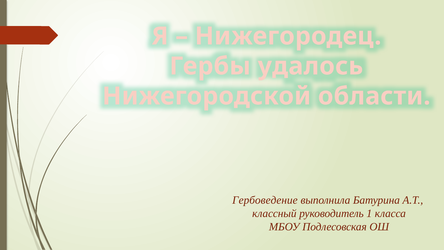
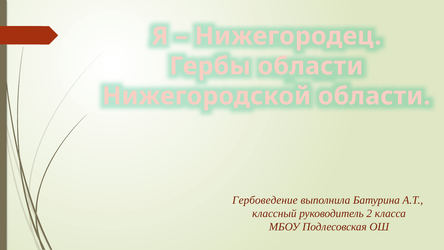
Гербы удалось: удалось -> области (310, 66)
1: 1 -> 2 (369, 213)
